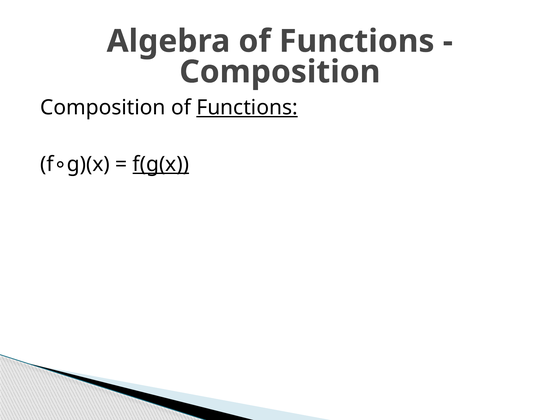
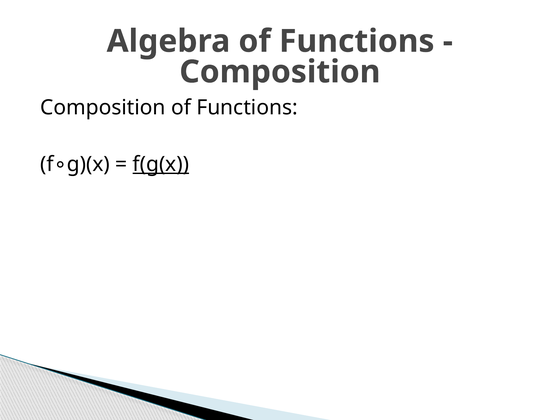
Functions underline: present -> none (247, 108)
